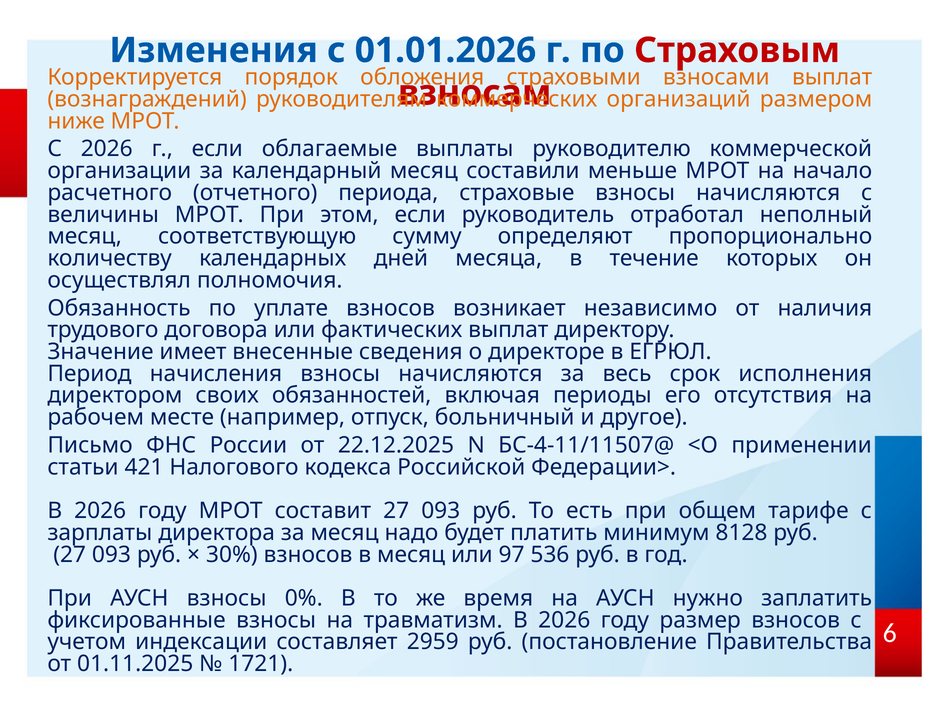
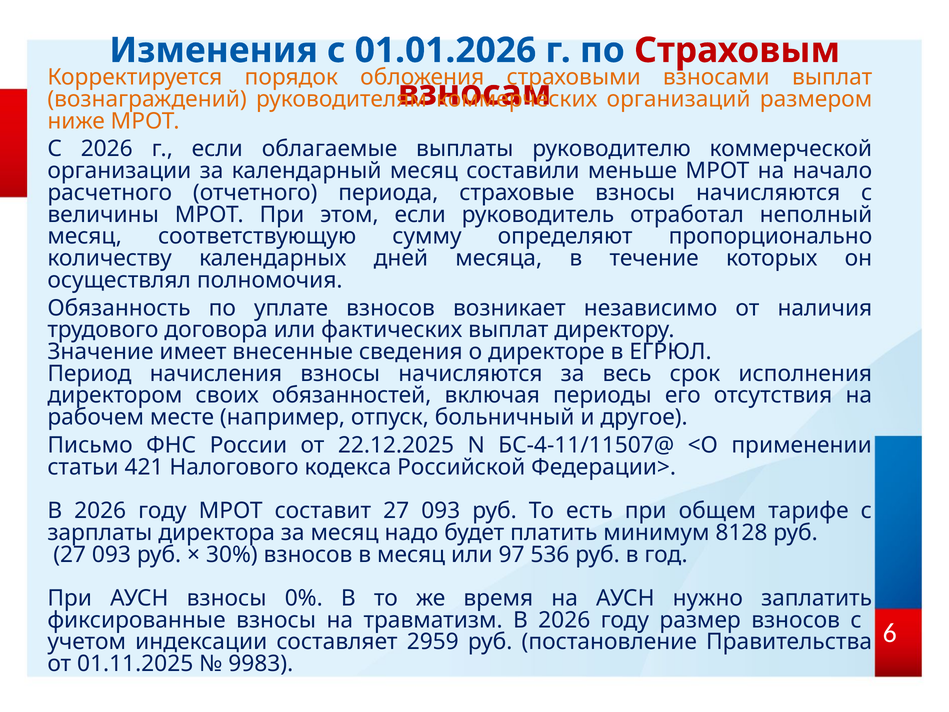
1721: 1721 -> 9983 (261, 664)
